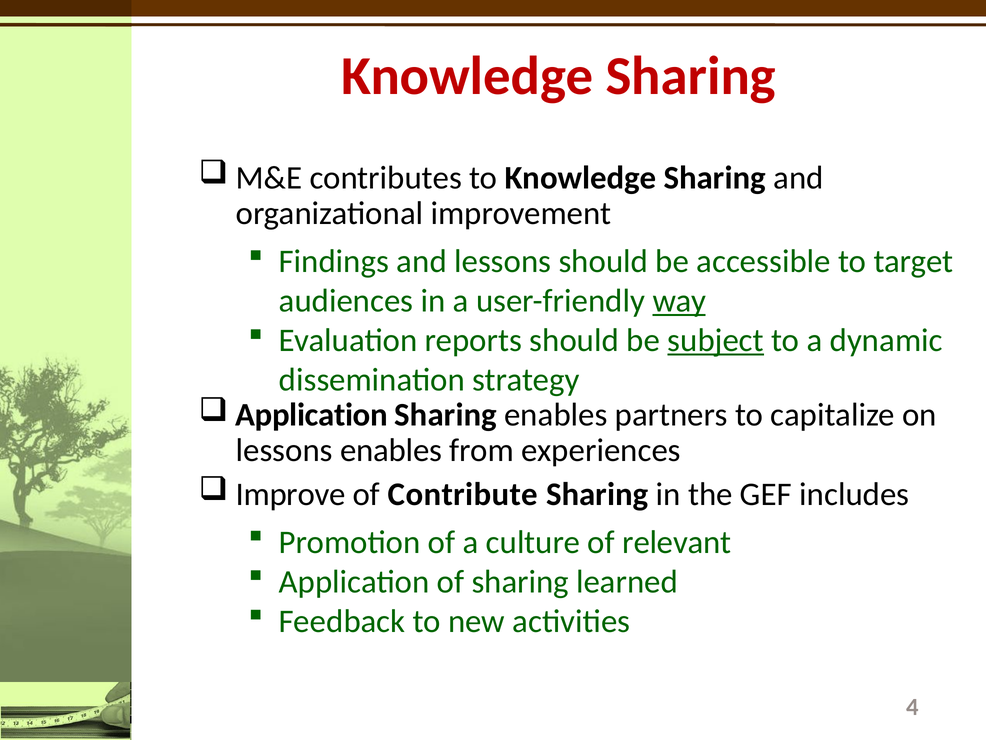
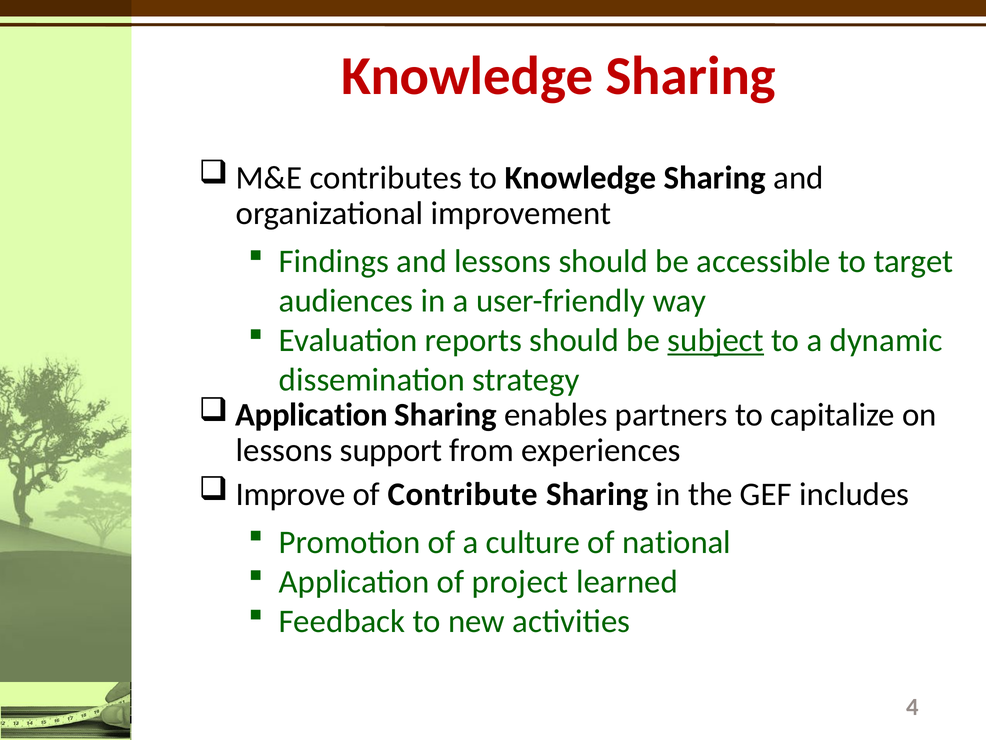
way underline: present -> none (679, 301)
lessons enables: enables -> support (391, 450)
relevant: relevant -> national (677, 542)
of sharing: sharing -> project (520, 582)
